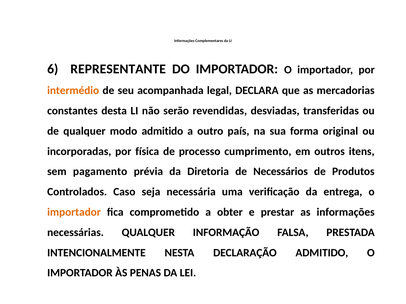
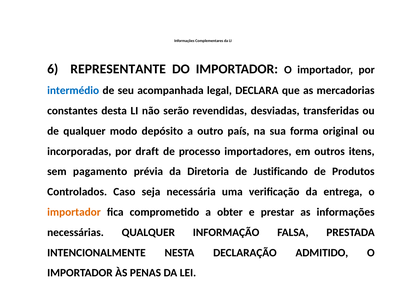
intermédio colour: orange -> blue (73, 91)
modo admitido: admitido -> depósito (162, 131)
física: física -> draft (147, 152)
cumprimento: cumprimento -> importadores (258, 152)
Necessários: Necessários -> Justificando (281, 172)
